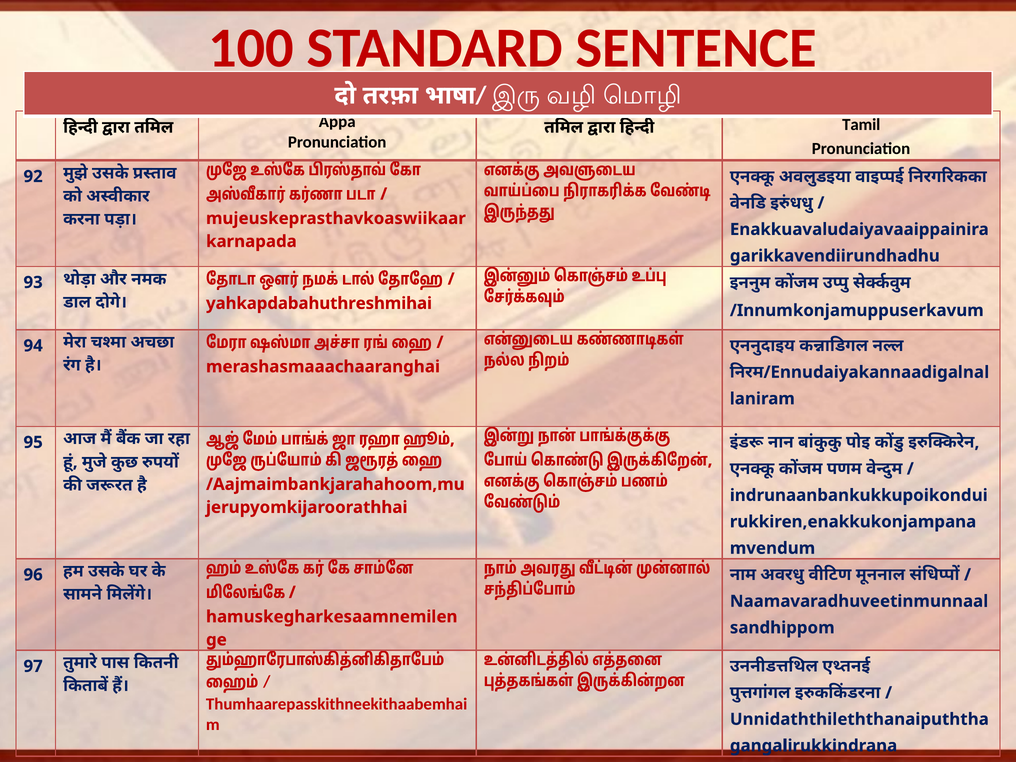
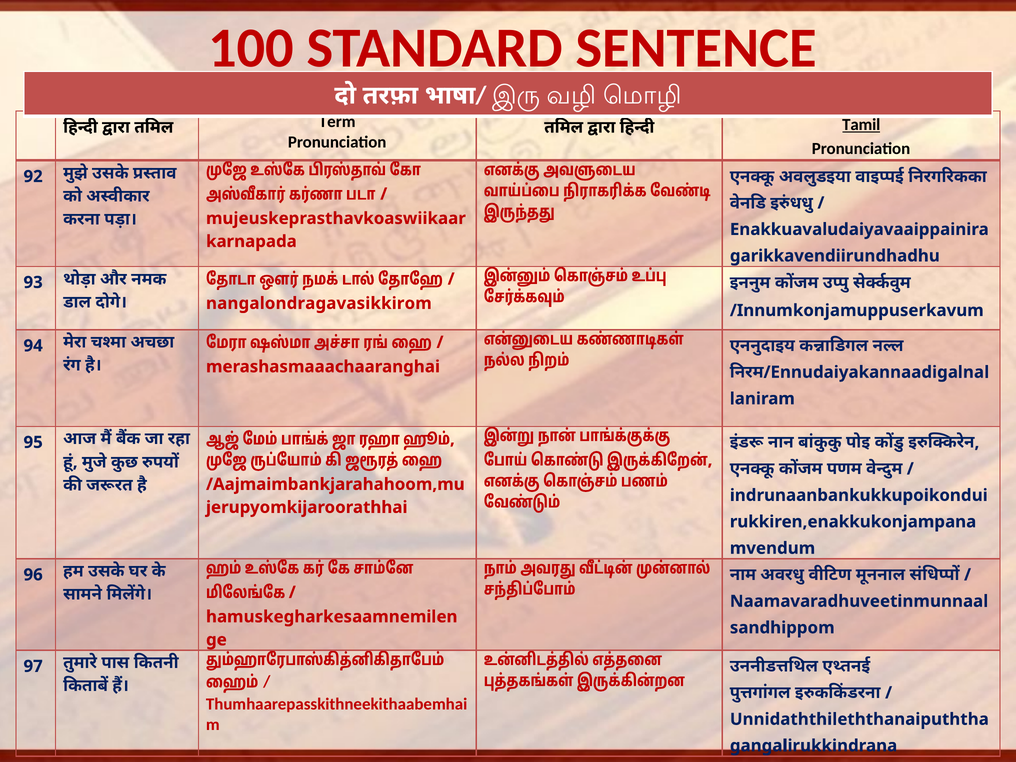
Appa: Appa -> Term (337, 122)
Tamil underline: none -> present (861, 125)
yahkapdabahuthreshmihai: yahkapdabahuthreshmihai -> nangalondragavasikkirom (319, 303)
